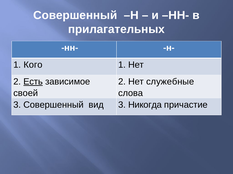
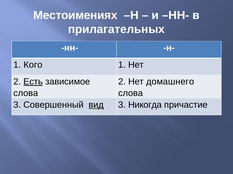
Совершенный: Совершенный -> Местоимениях (75, 15)
служебные: служебные -> домашнего (170, 82)
своей: своей -> слова (26, 94)
вид underline: none -> present (96, 105)
